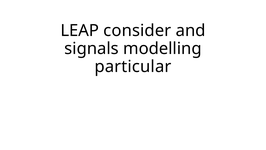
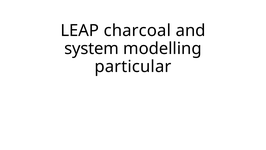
consider: consider -> charcoal (137, 31)
signals: signals -> system (92, 49)
